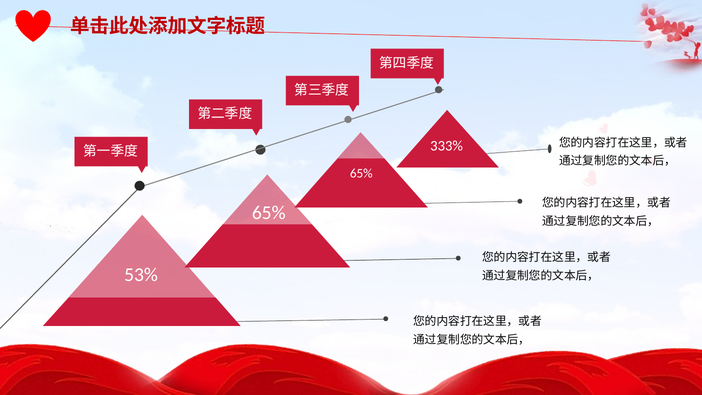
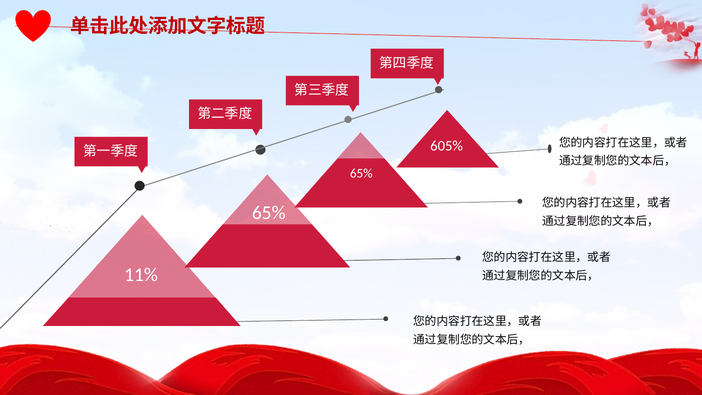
333%: 333% -> 605% (447, 146)
53%: 53% -> 11% (141, 275)
